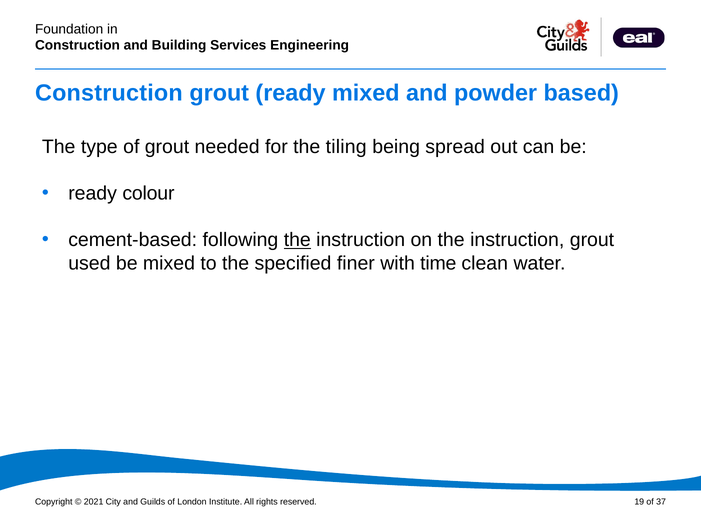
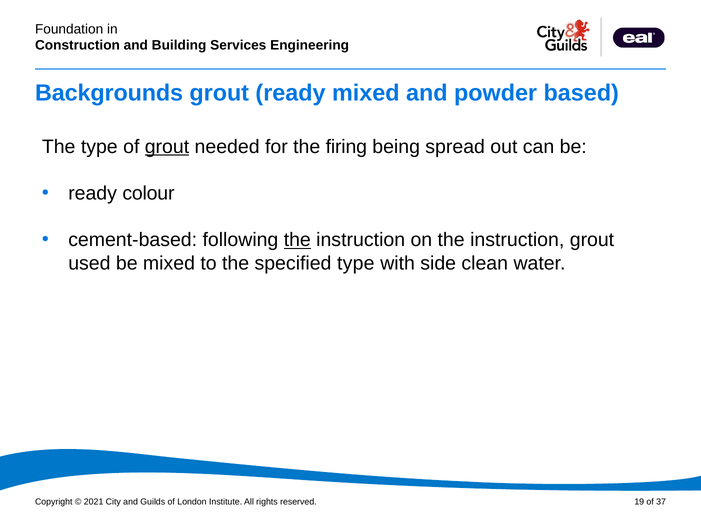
Construction: Construction -> Backgrounds (109, 93)
grout underline: none -> present (167, 147)
tiling: tiling -> firing (346, 147)
specified finer: finer -> type (356, 264)
time: time -> side (438, 264)
